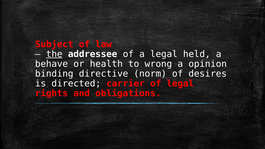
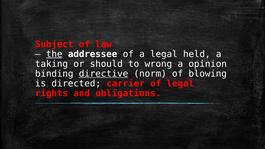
behave: behave -> taking (52, 64)
health: health -> should (106, 64)
directive underline: none -> present (104, 74)
desires: desires -> blowing (208, 74)
